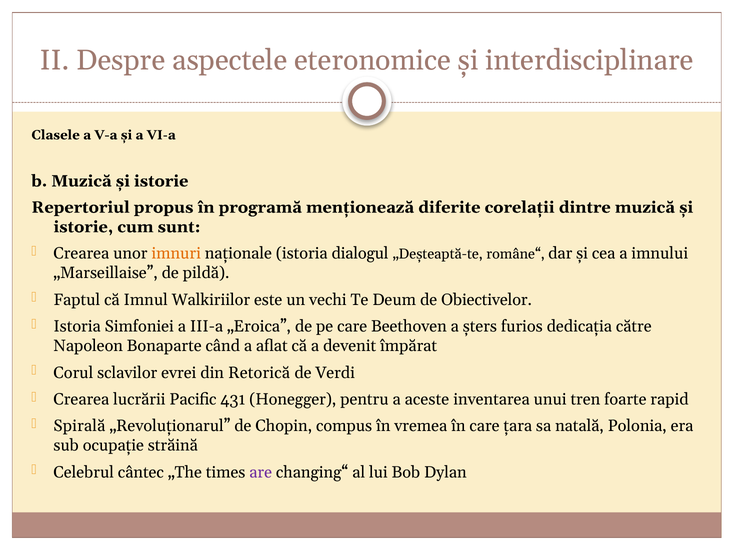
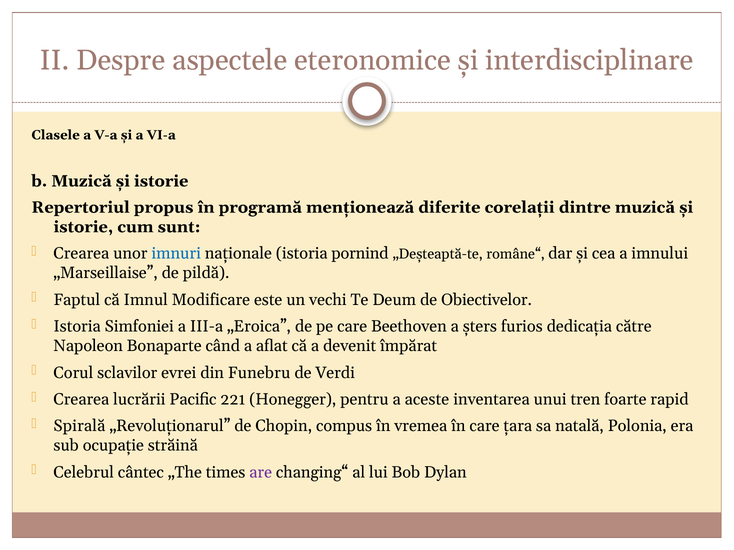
imnuri colour: orange -> blue (176, 254)
dialogul: dialogul -> pornind (360, 254)
Walkiriilor: Walkiriilor -> Modificare (211, 300)
Retorică: Retorică -> Funebru (259, 373)
431: 431 -> 221 (233, 400)
